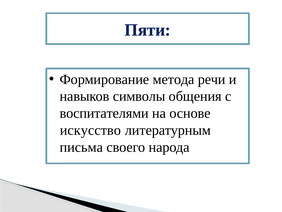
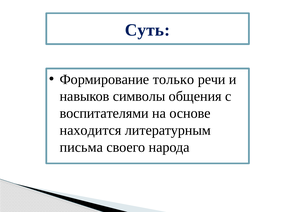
Пяти: Пяти -> Суть (147, 30)
метода: метода -> только (174, 79)
искусство: искусство -> находится (91, 130)
